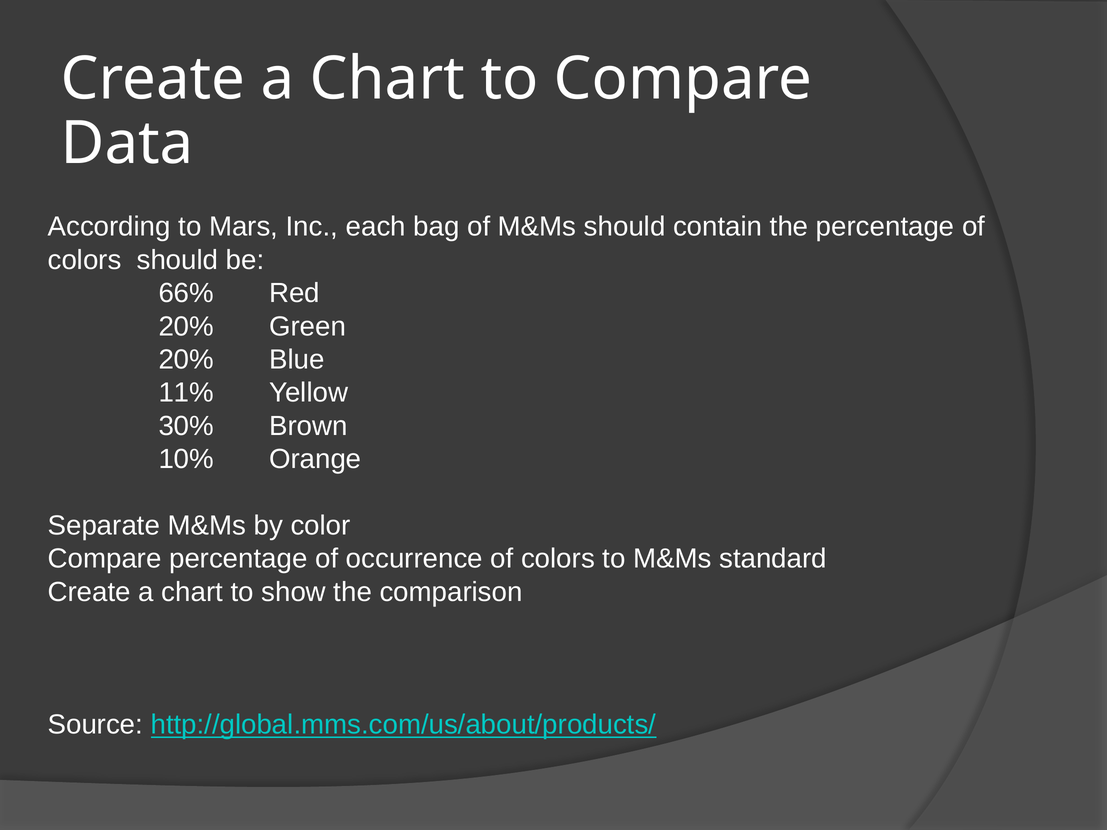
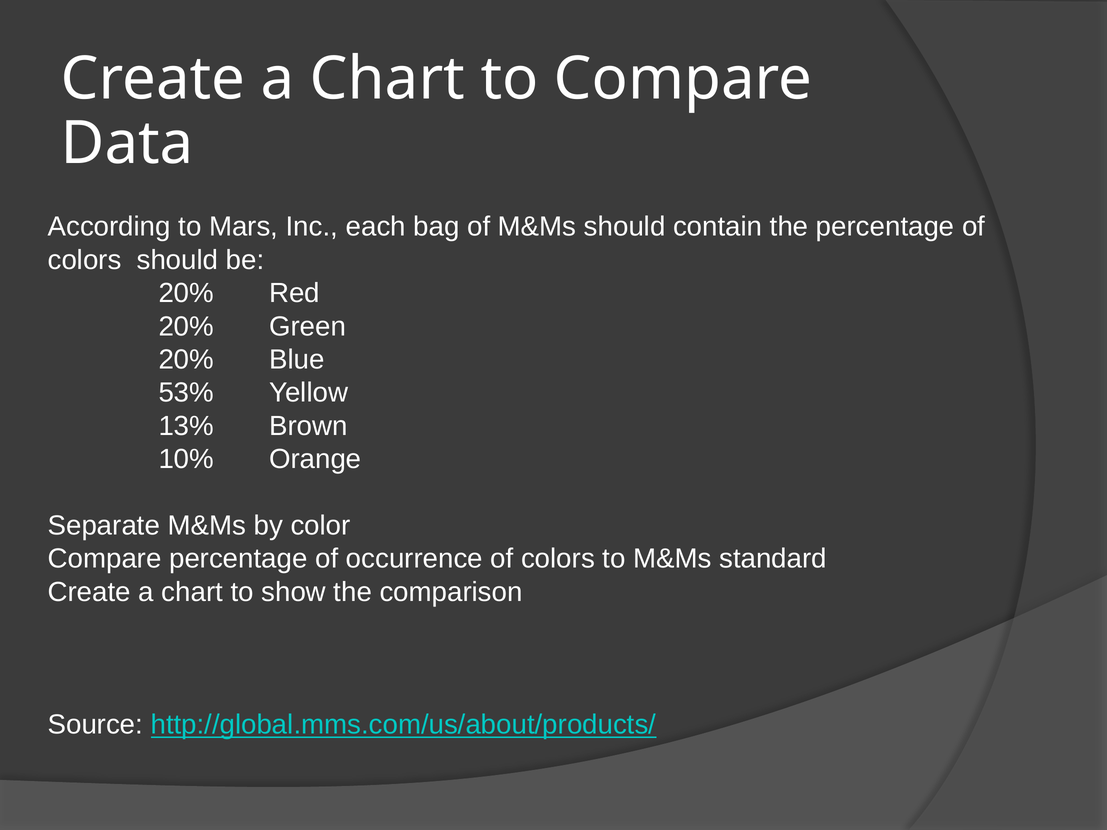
66%: 66% -> 20% (186, 293)
11%: 11% -> 53% (186, 393)
30%: 30% -> 13% (186, 426)
